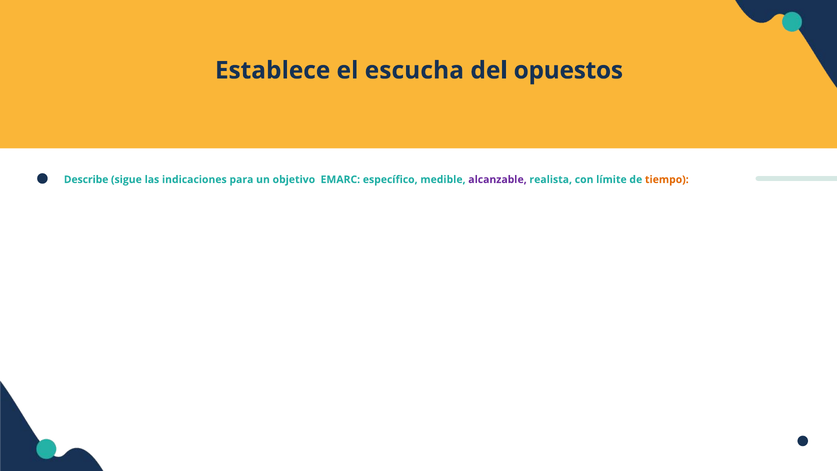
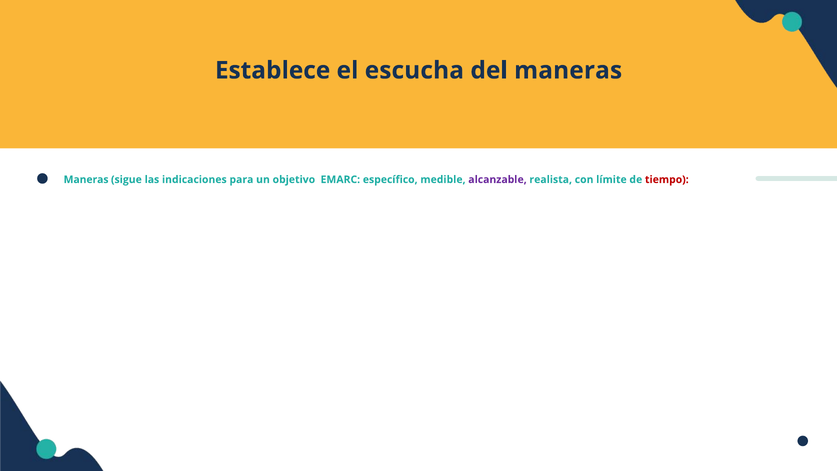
del opuestos: opuestos -> maneras (568, 70)
Describe: Describe -> Maneras (86, 180)
tiempo colour: orange -> red (667, 180)
